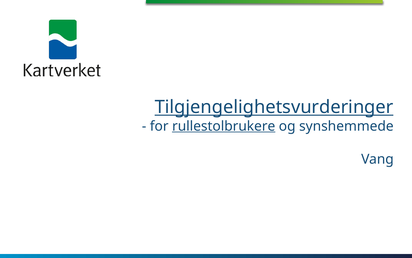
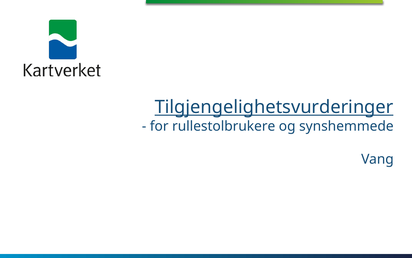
rullestolbrukere underline: present -> none (224, 126)
